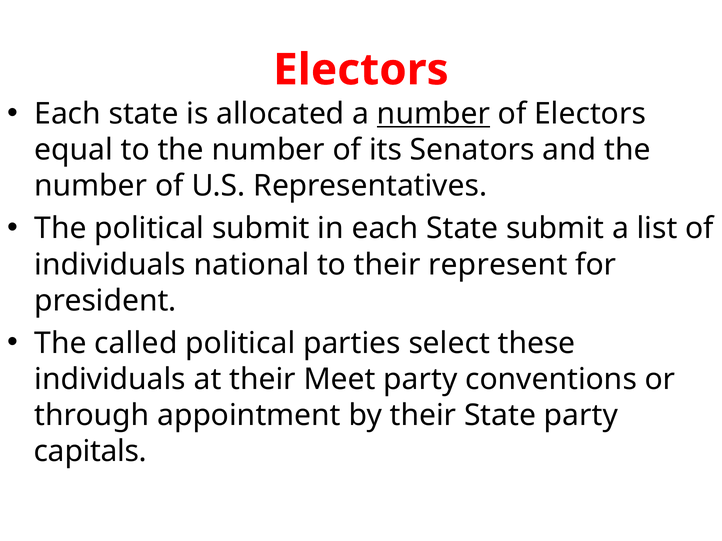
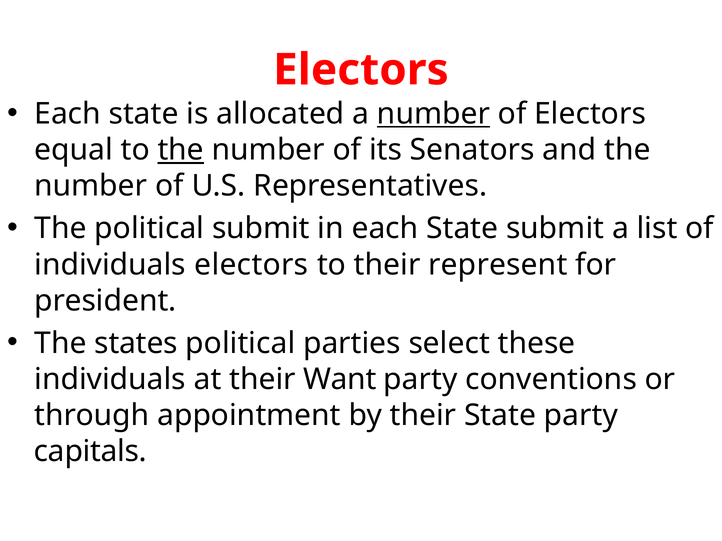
the underline: none -> present (181, 150)
individuals national: national -> electors (251, 265)
called: called -> states (136, 343)
Meet: Meet -> Want (340, 380)
